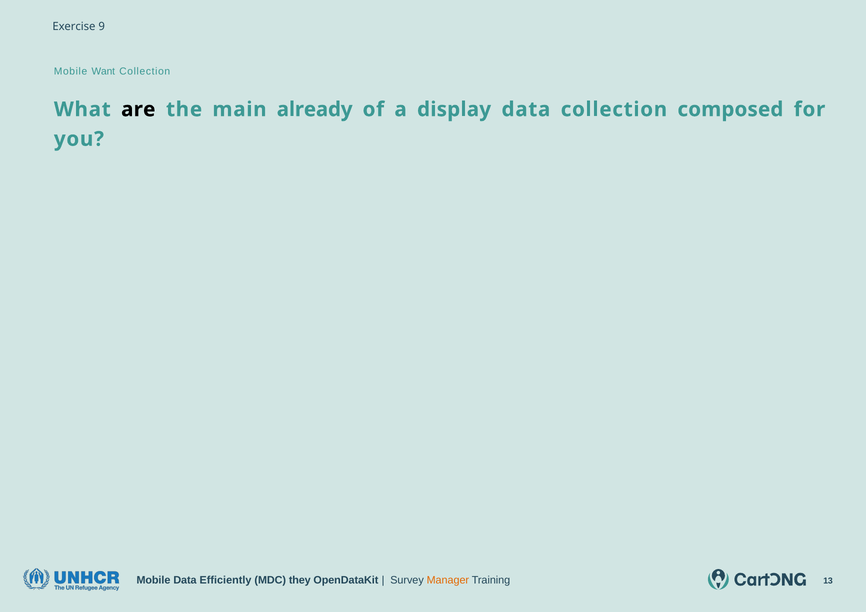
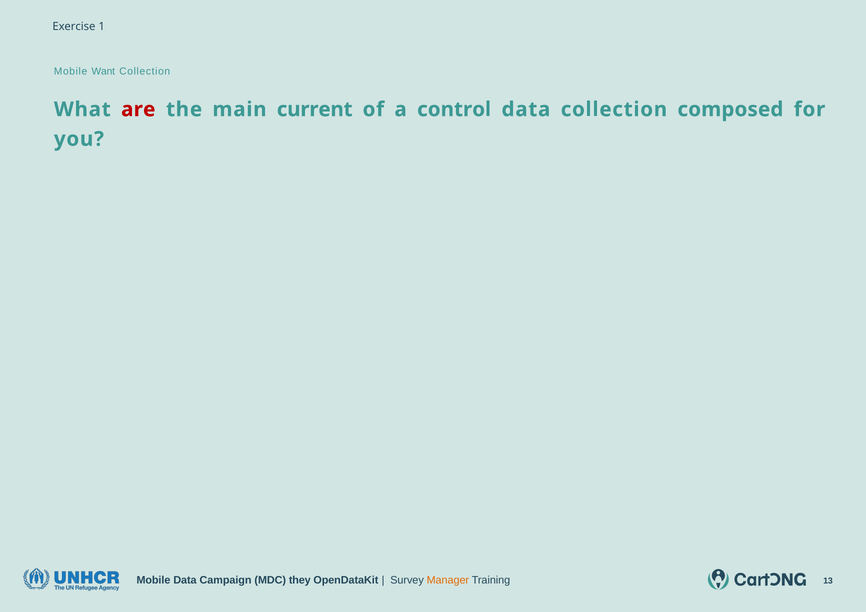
9: 9 -> 1 (102, 26)
are colour: black -> red (138, 109)
already: already -> current (315, 109)
display: display -> control (454, 109)
Efficiently: Efficiently -> Campaign (226, 580)
